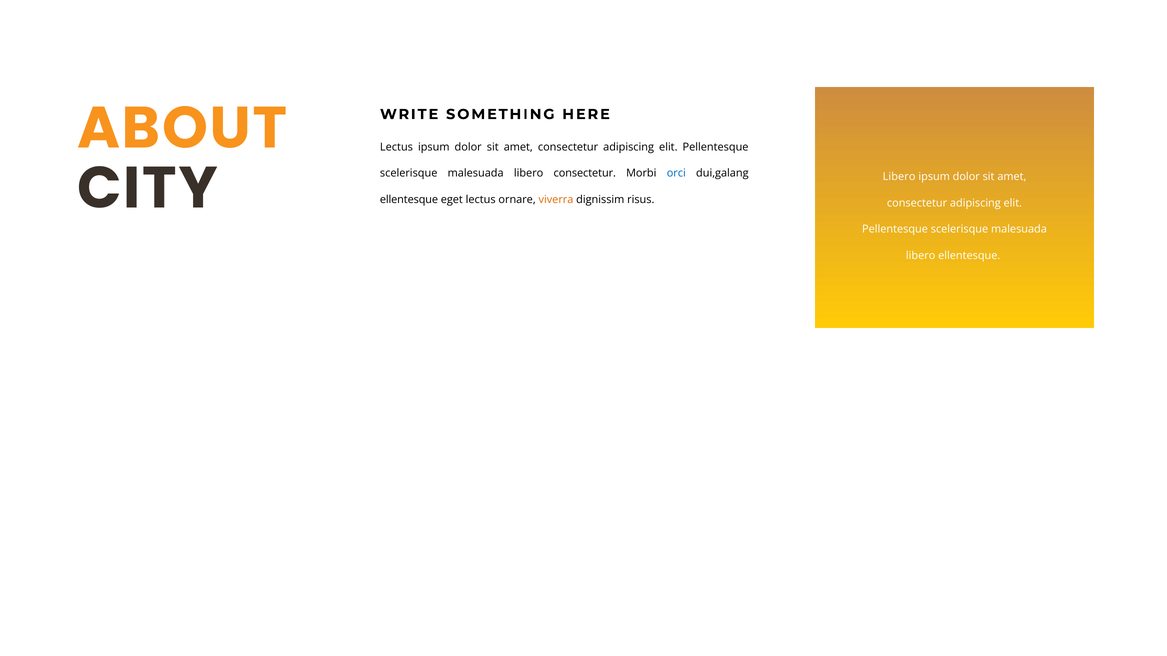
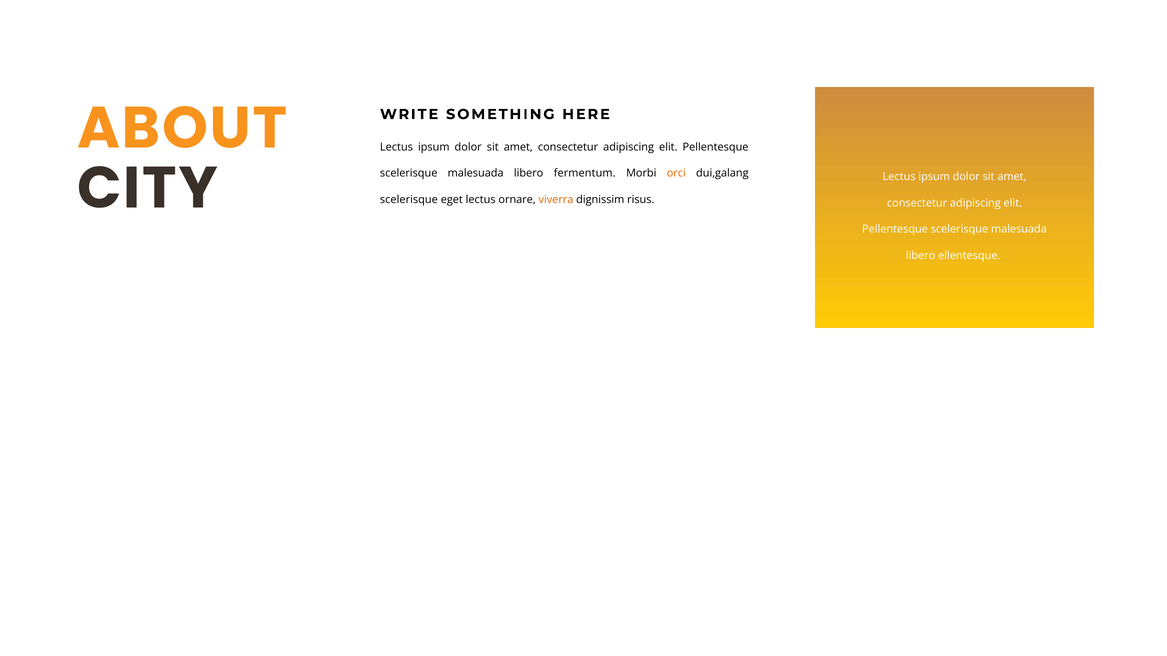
libero consectetur: consectetur -> fermentum (585, 173)
orci colour: blue -> orange (676, 173)
Libero: Libero -> Lectus (899, 177)
ellentesque: ellentesque -> scelerisque (409, 200)
